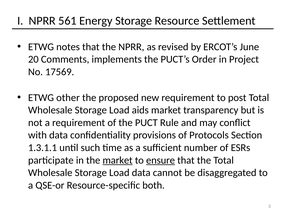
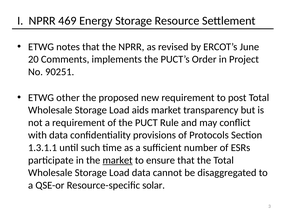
561: 561 -> 469 (67, 21)
17569: 17569 -> 90251 (60, 72)
ensure underline: present -> none (161, 160)
both: both -> solar (154, 185)
